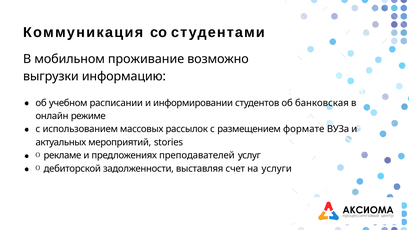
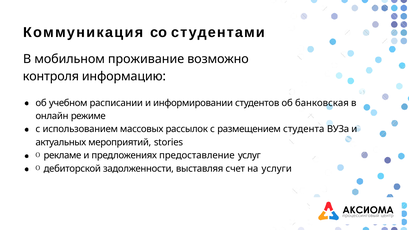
выгрузки: выгрузки -> контроля (51, 76)
формате: формате -> студента (304, 129)
преподавателей: преподавателей -> предоставление (197, 156)
